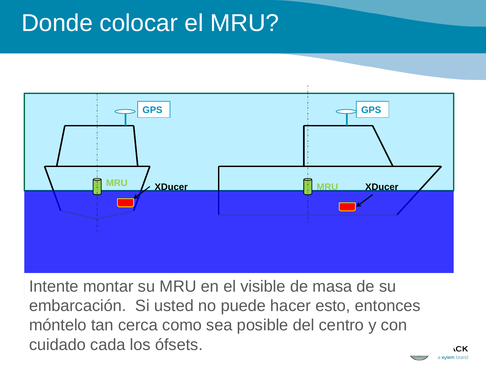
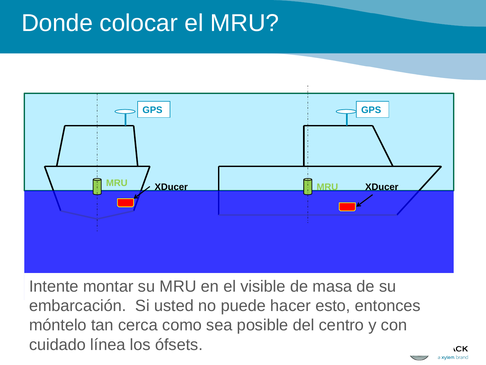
cada: cada -> línea (108, 344)
